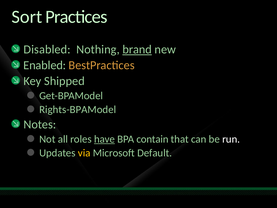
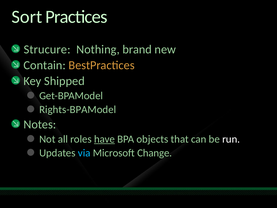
Disabled: Disabled -> Strucure (47, 49)
brand underline: present -> none (137, 49)
Enabled: Enabled -> Contain (45, 65)
contain: contain -> objects (152, 139)
via colour: yellow -> light blue (84, 153)
Default: Default -> Change (155, 153)
